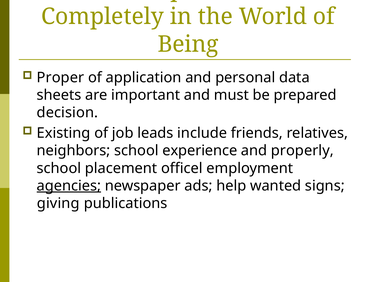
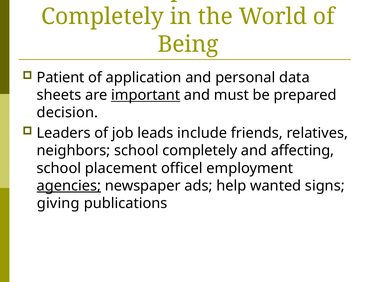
Proper: Proper -> Patient (61, 77)
important underline: none -> present (146, 95)
Existing: Existing -> Leaders (64, 133)
school experience: experience -> completely (200, 151)
properly: properly -> affecting (302, 151)
